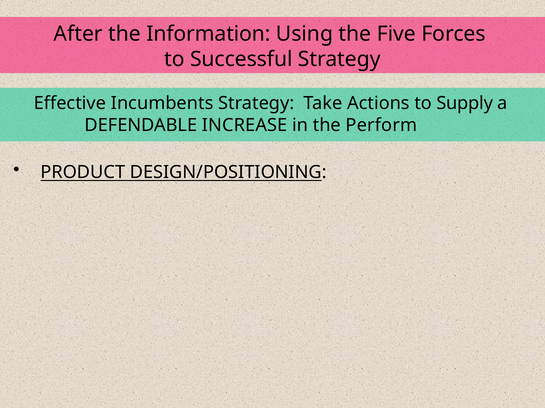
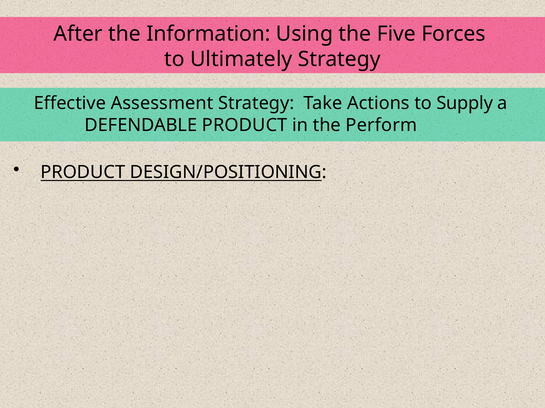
Successful: Successful -> Ultimately (241, 59)
Incumbents: Incumbents -> Assessment (162, 103)
DEFENDABLE INCREASE: INCREASE -> PRODUCT (245, 125)
